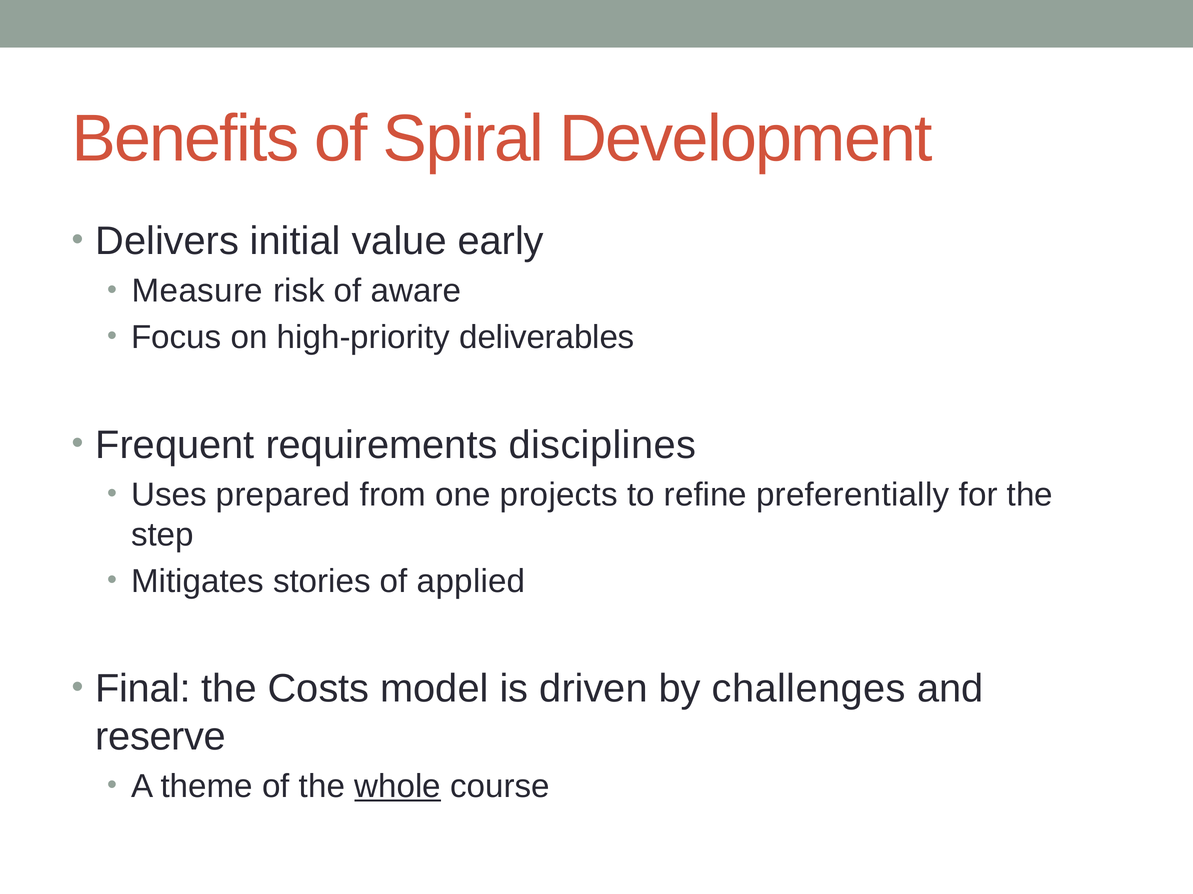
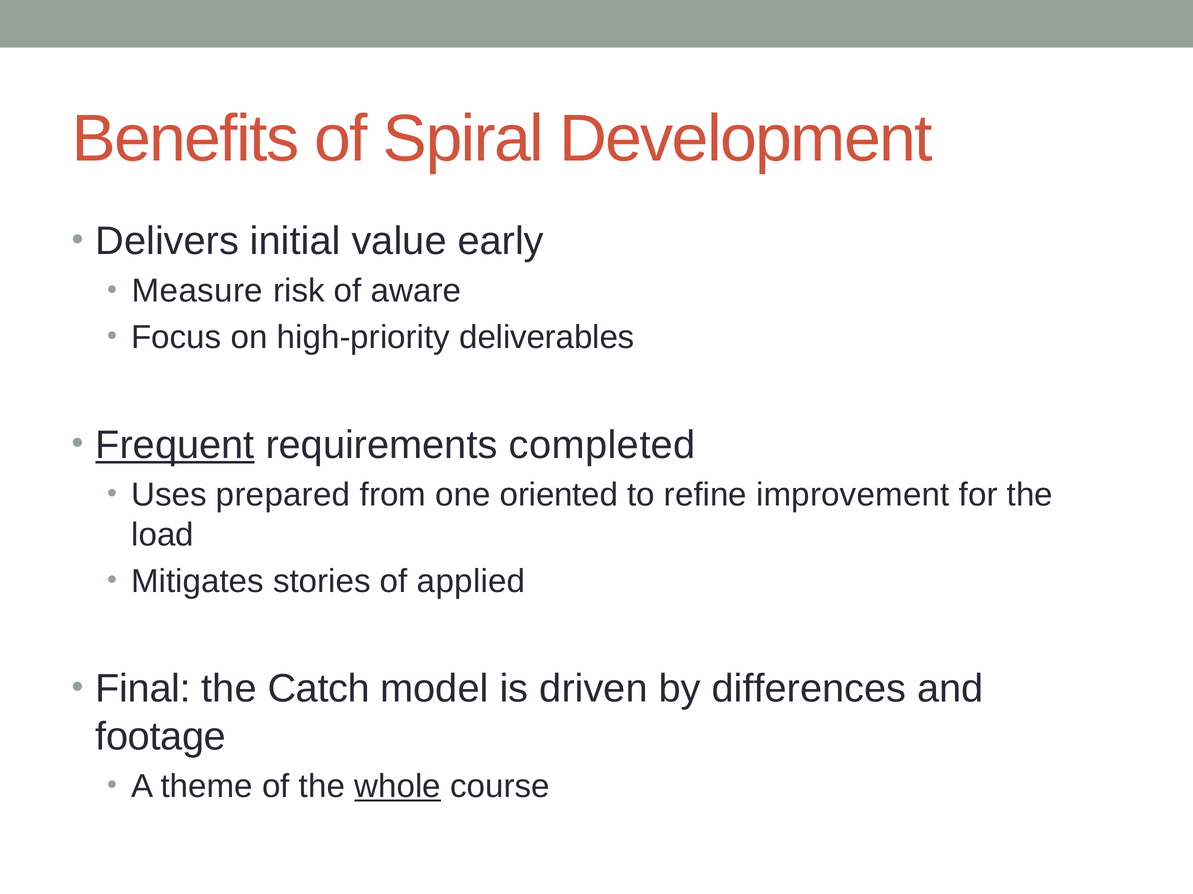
Frequent underline: none -> present (175, 446)
disciplines: disciplines -> completed (602, 446)
projects: projects -> oriented (559, 495)
preferentially: preferentially -> improvement (853, 495)
step: step -> load (163, 535)
Costs: Costs -> Catch (319, 689)
challenges: challenges -> differences (809, 689)
reserve: reserve -> footage (161, 737)
